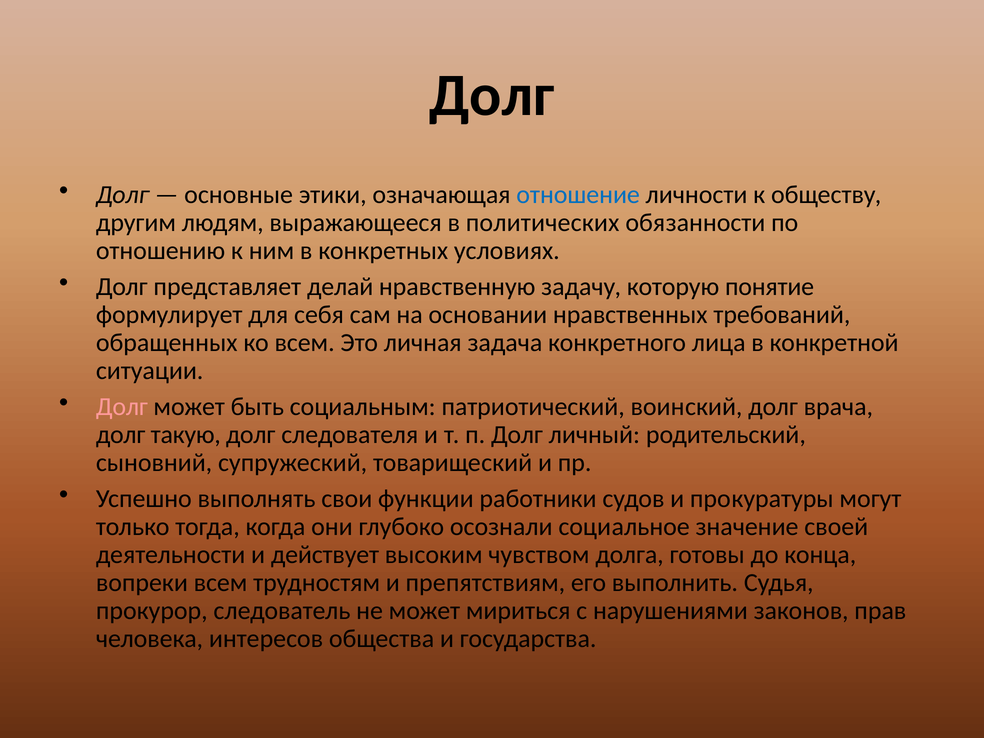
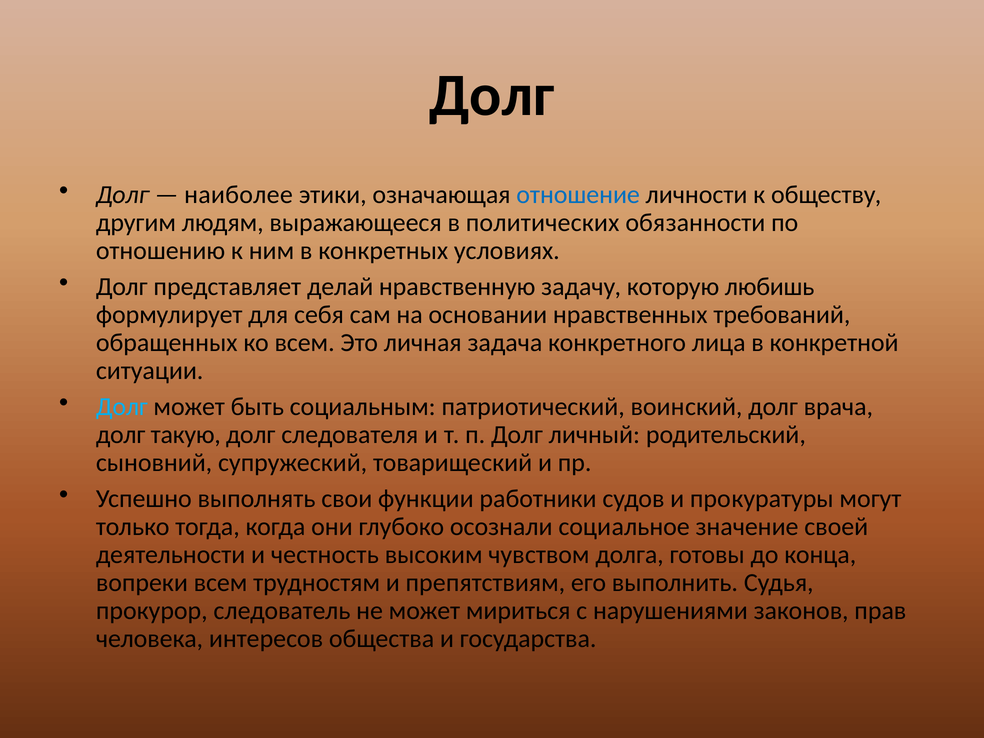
основные: основные -> наиболее (238, 195)
понятие: понятие -> любишь (770, 287)
Долг colour: pink -> light blue (122, 407)
действует: действует -> честность (325, 555)
